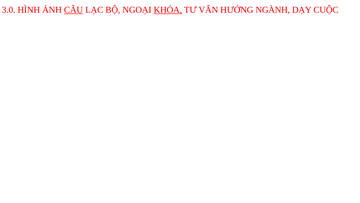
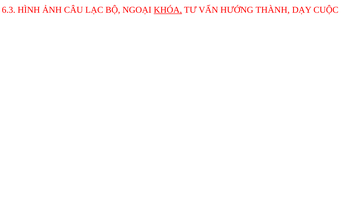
3.0: 3.0 -> 6.3 (9, 10)
CÂU underline: present -> none (74, 10)
NGÀNH: NGÀNH -> THÀNH (273, 10)
